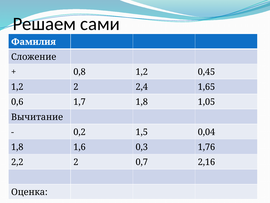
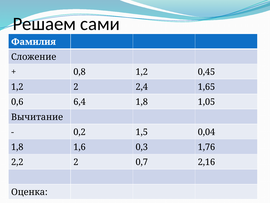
1,7: 1,7 -> 6,4 (80, 102)
